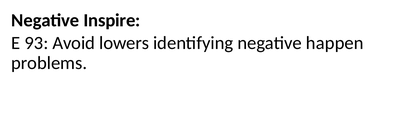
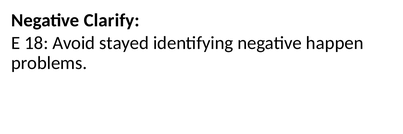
Inspire: Inspire -> Clarify (112, 20)
93: 93 -> 18 (36, 43)
lowers: lowers -> stayed (124, 43)
